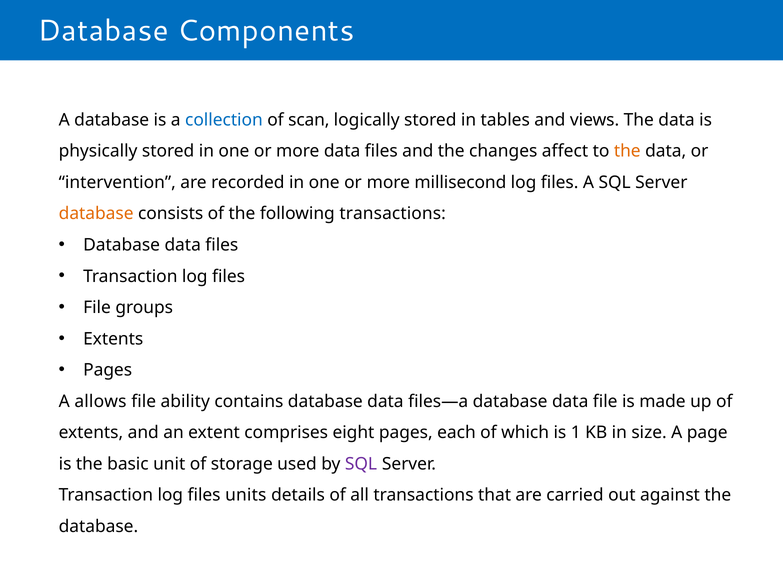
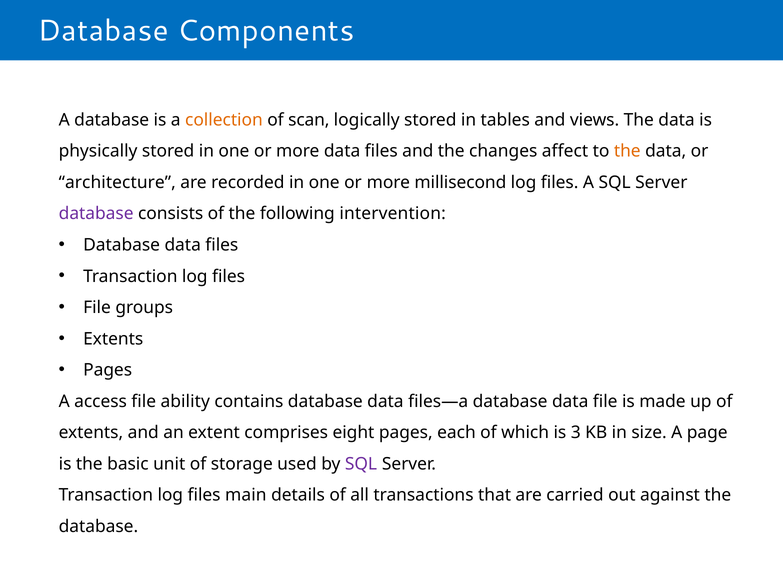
collection colour: blue -> orange (224, 120)
intervention: intervention -> architecture (117, 183)
database colour: orange -> purple (96, 214)
following transactions: transactions -> intervention (393, 214)
allows: allows -> access (101, 402)
1: 1 -> 3 (576, 433)
units: units -> main (246, 495)
